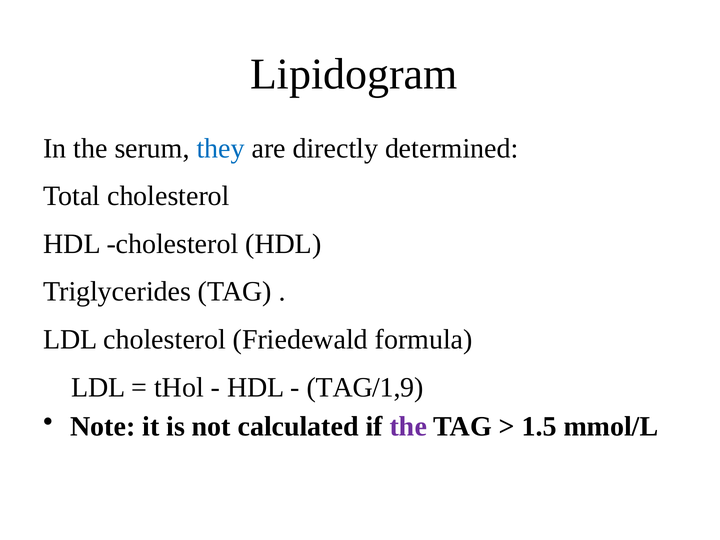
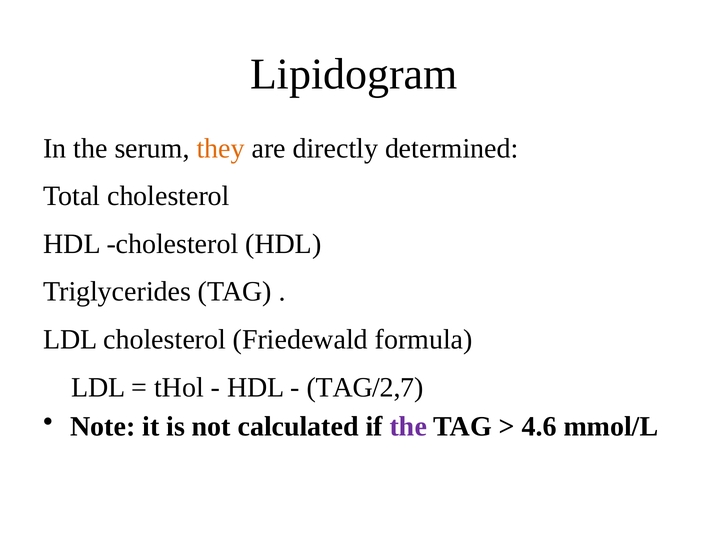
they colour: blue -> orange (221, 148)
TAG/1,9: TAG/1,9 -> TAG/2,7 (365, 387)
1.5: 1.5 -> 4.6 (539, 427)
